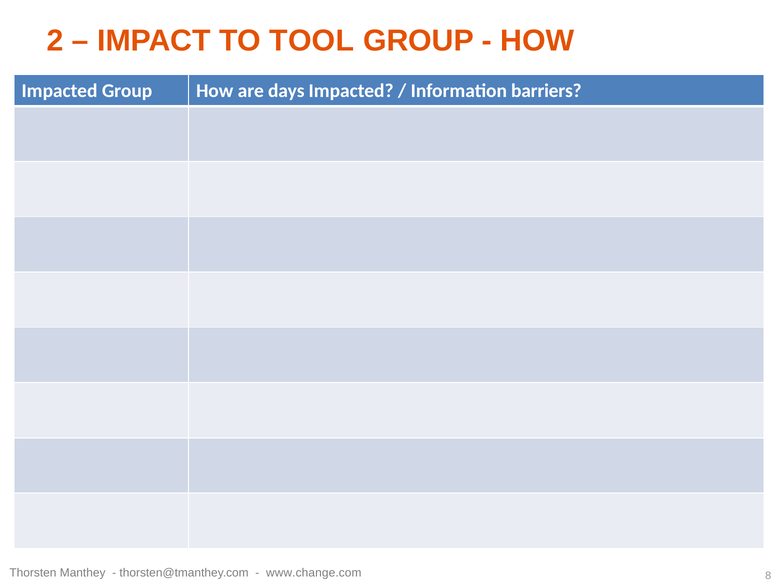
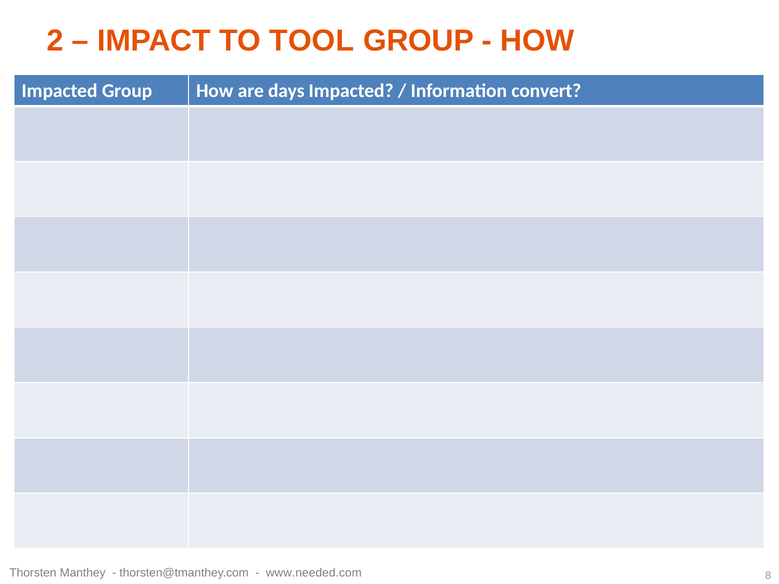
barriers: barriers -> convert (546, 91)
www.change.com: www.change.com -> www.needed.com (314, 573)
